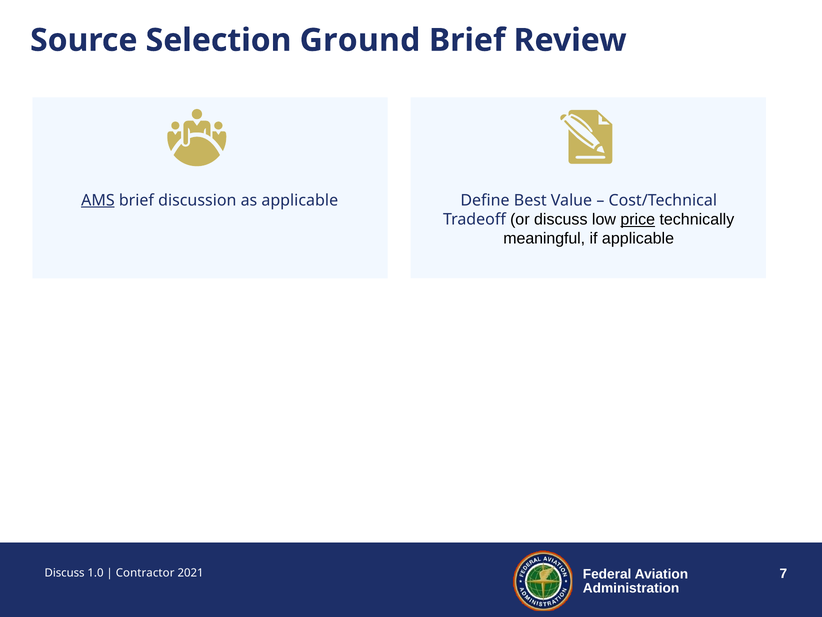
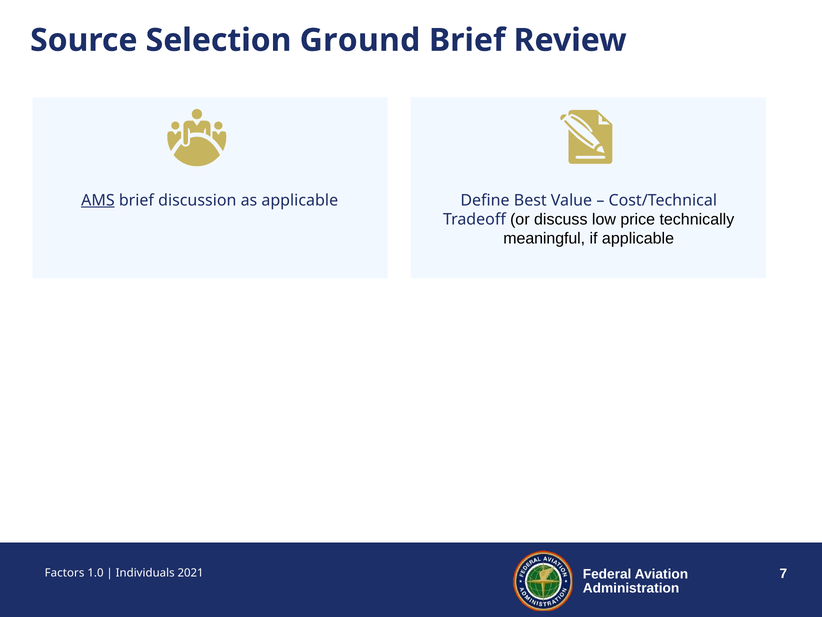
price underline: present -> none (638, 219)
Discuss: Discuss -> Factors (65, 573)
Contractor: Contractor -> Individuals (145, 573)
